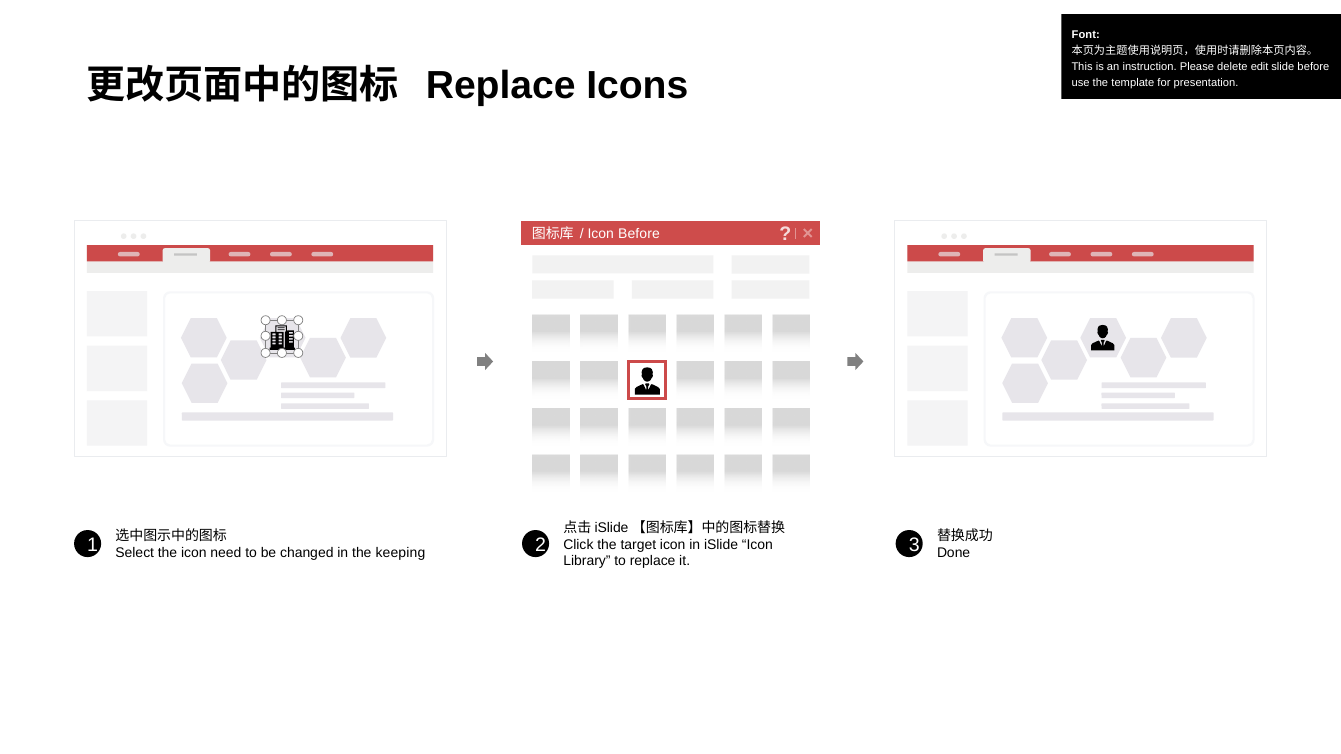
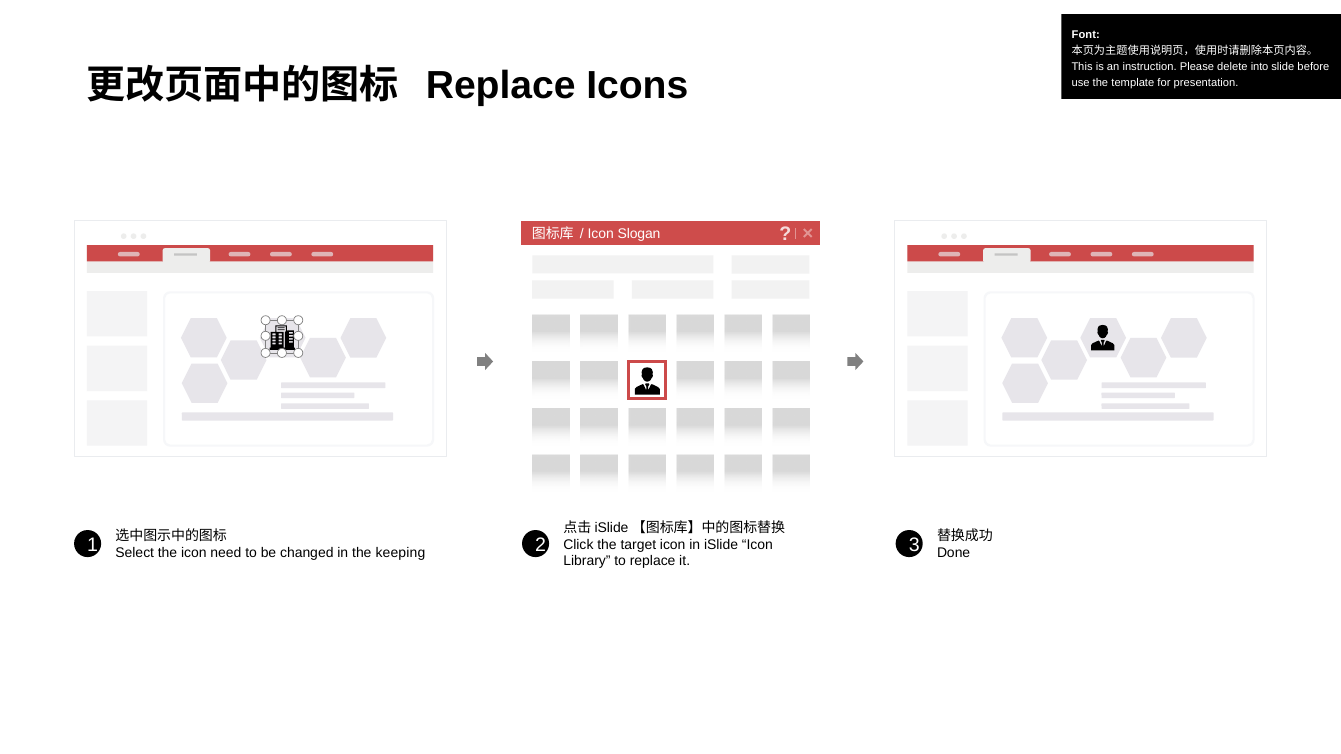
edit: edit -> into (1260, 67)
Icon Before: Before -> Slogan (639, 234)
